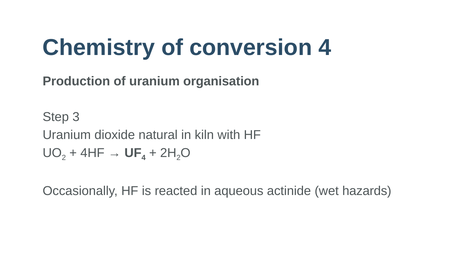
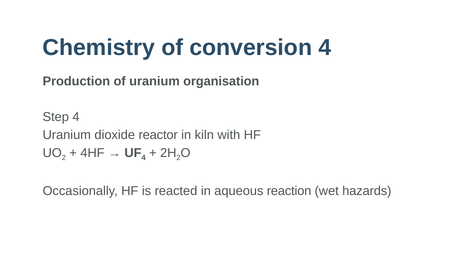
Step 3: 3 -> 4 (76, 117)
natural: natural -> reactor (158, 135)
actinide: actinide -> reaction (289, 191)
